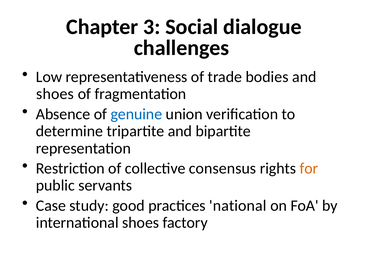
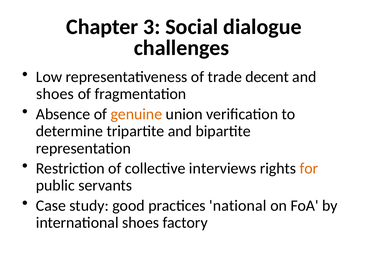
bodies: bodies -> decent (267, 77)
genuine colour: blue -> orange (136, 114)
consensus: consensus -> interviews (223, 168)
